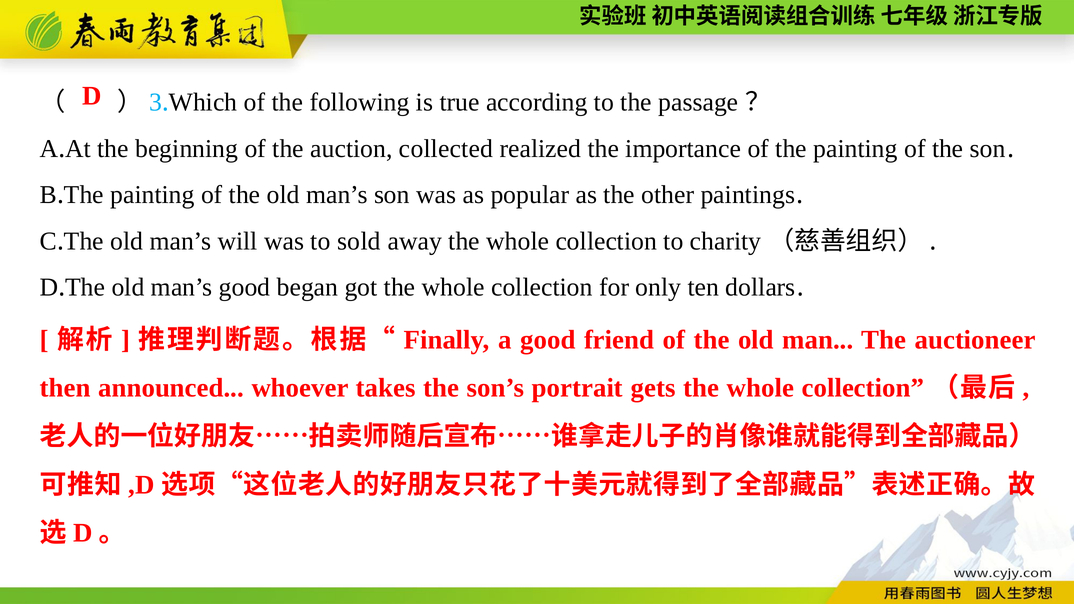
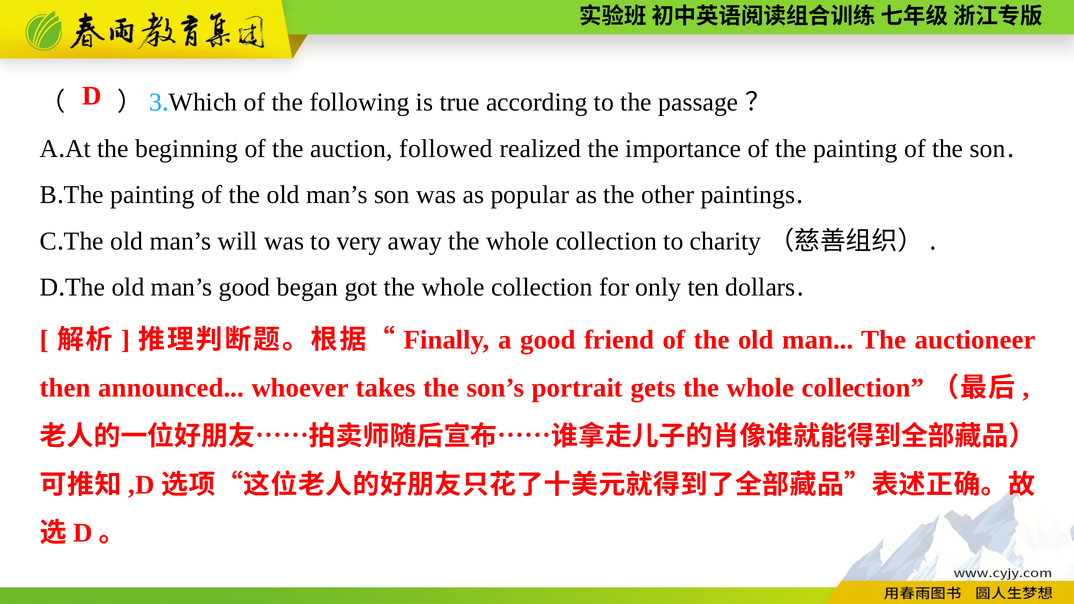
collected: collected -> followed (446, 149)
sold: sold -> very (359, 241)
